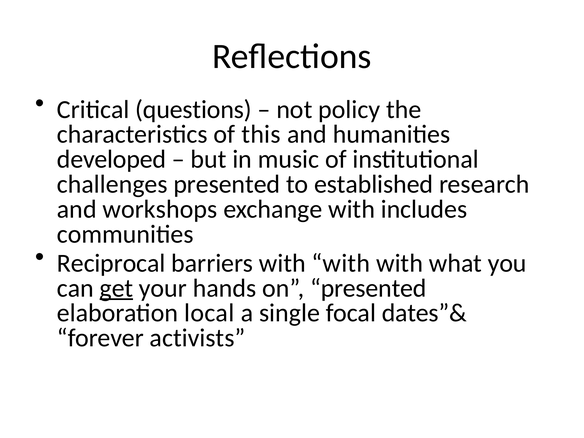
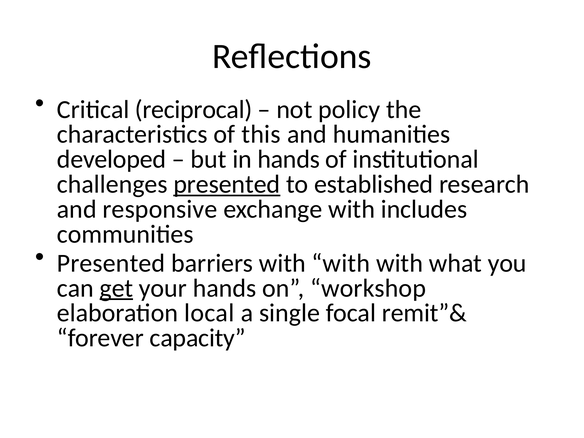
questions: questions -> reciprocal (194, 109)
in music: music -> hands (289, 159)
presented underline: none -> present (227, 184)
workshops: workshops -> responsive (160, 209)
Reciprocal: Reciprocal -> Presented (111, 263)
on presented: presented -> workshop (368, 288)
dates”&: dates”& -> remit”& (424, 313)
activists: activists -> capacity (198, 338)
